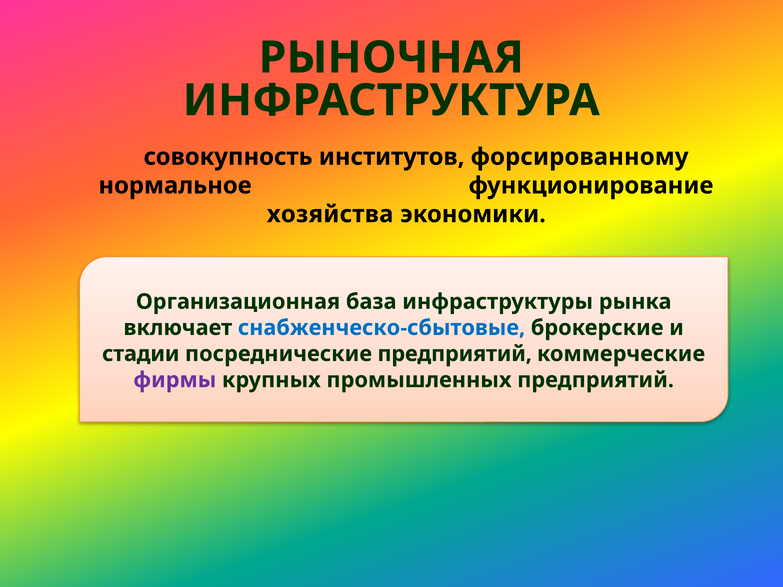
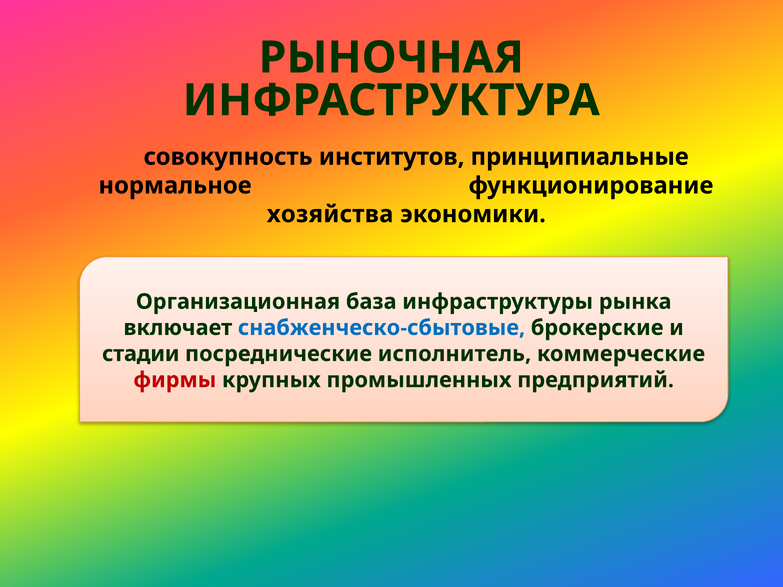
форсированному: форсированному -> принципиальные (580, 157)
посреднические предприятий: предприятий -> исполнитель (454, 354)
фирмы colour: purple -> red (175, 380)
